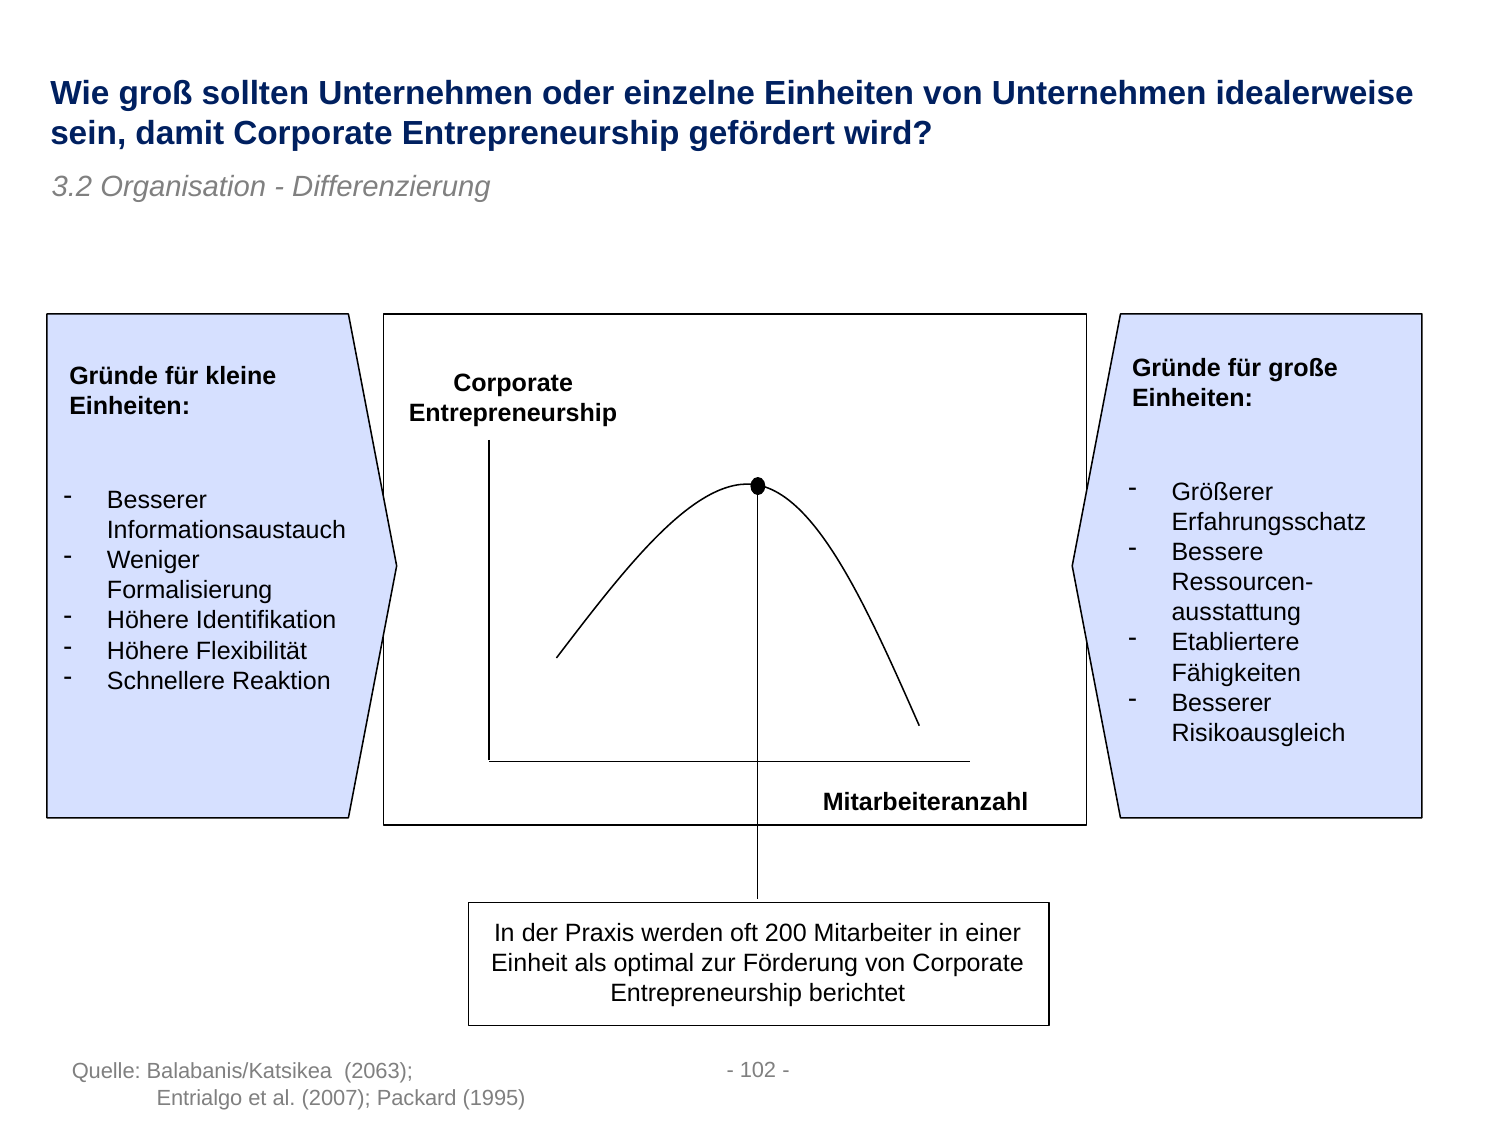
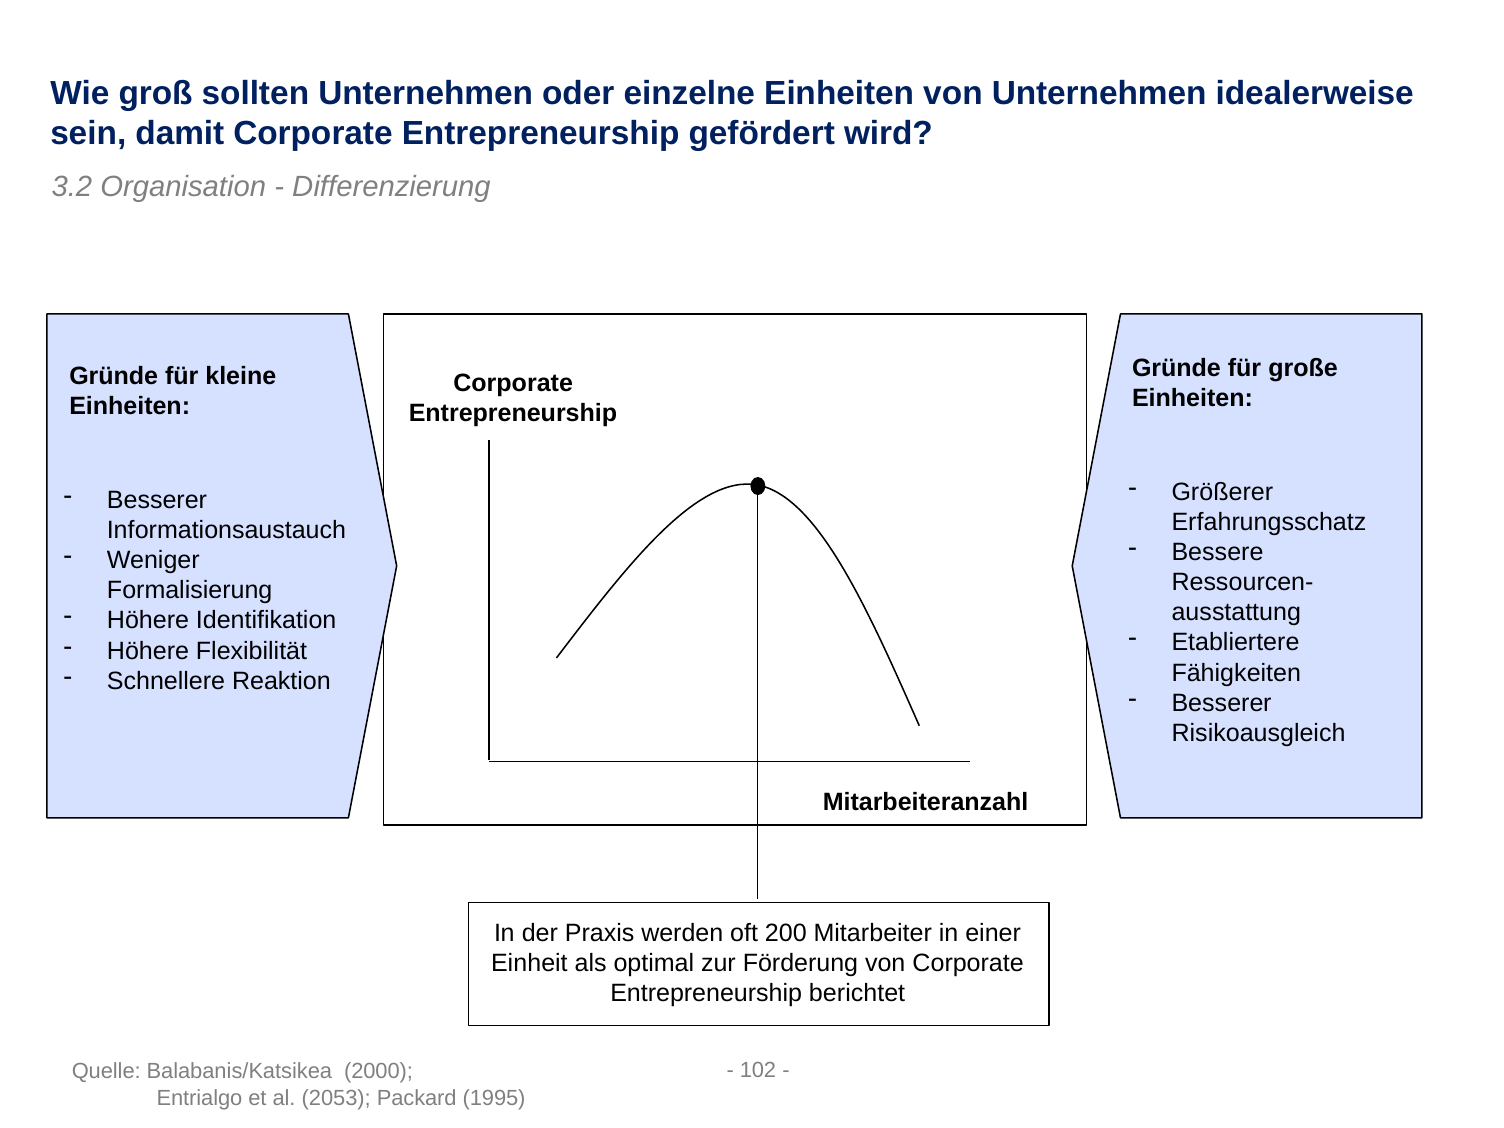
2063: 2063 -> 2000 (379, 1072)
2007: 2007 -> 2053 (336, 1098)
